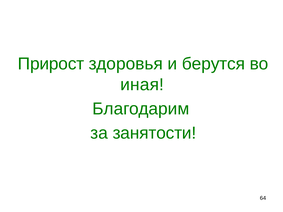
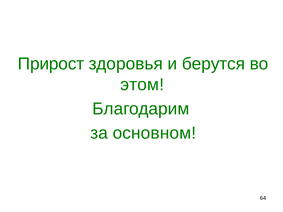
иная: иная -> этом (142, 85)
занятости: занятости -> основном (154, 133)
